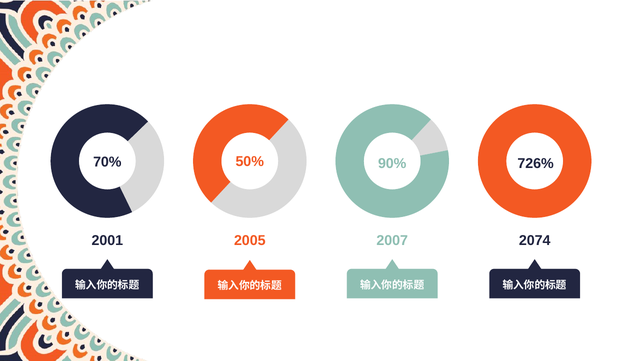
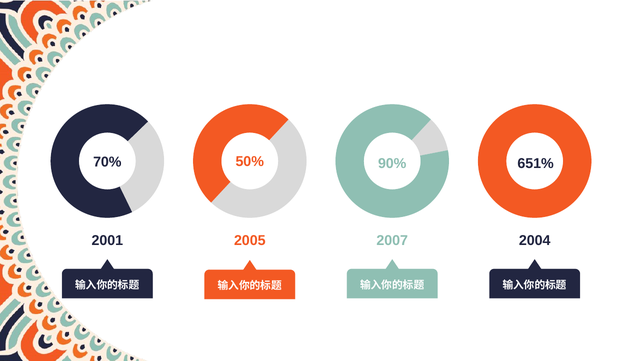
726%: 726% -> 651% (536, 163)
2074: 2074 -> 2004 (535, 240)
